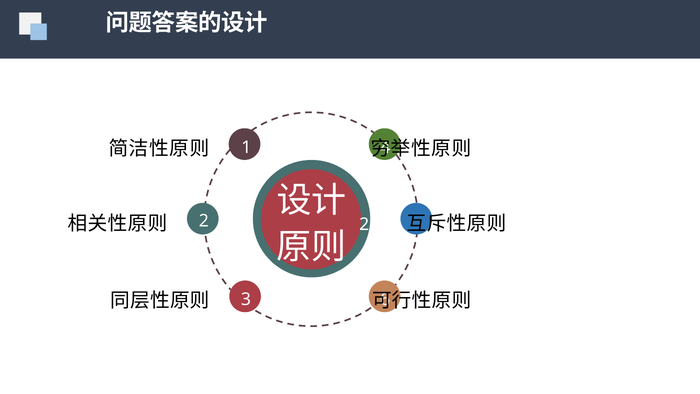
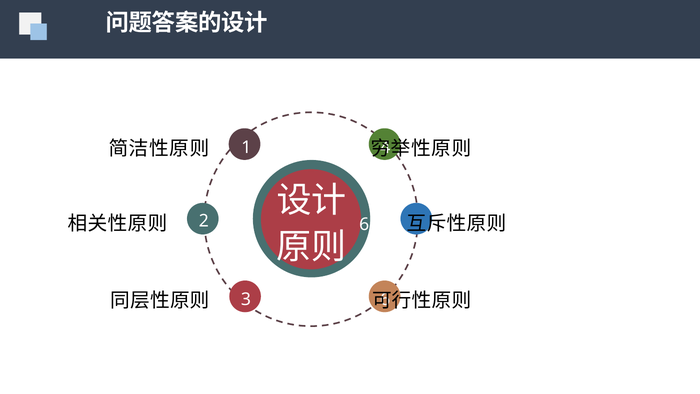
2: 2 -> 6 (364, 224)
